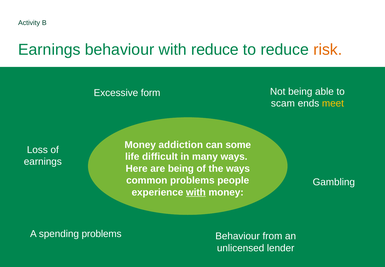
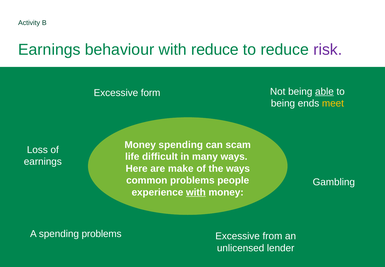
risk colour: orange -> purple (328, 49)
able underline: none -> present (324, 91)
scam: scam -> being (283, 103)
Money addiction: addiction -> spending (181, 145)
some: some -> scam (238, 145)
are being: being -> make (181, 168)
Behaviour: Behaviour -> Excessive (238, 236)
